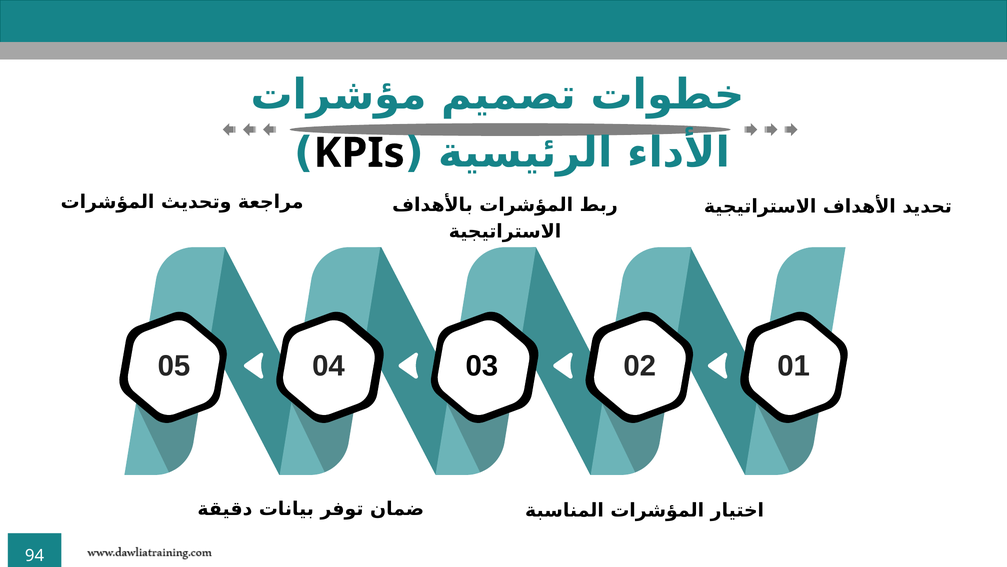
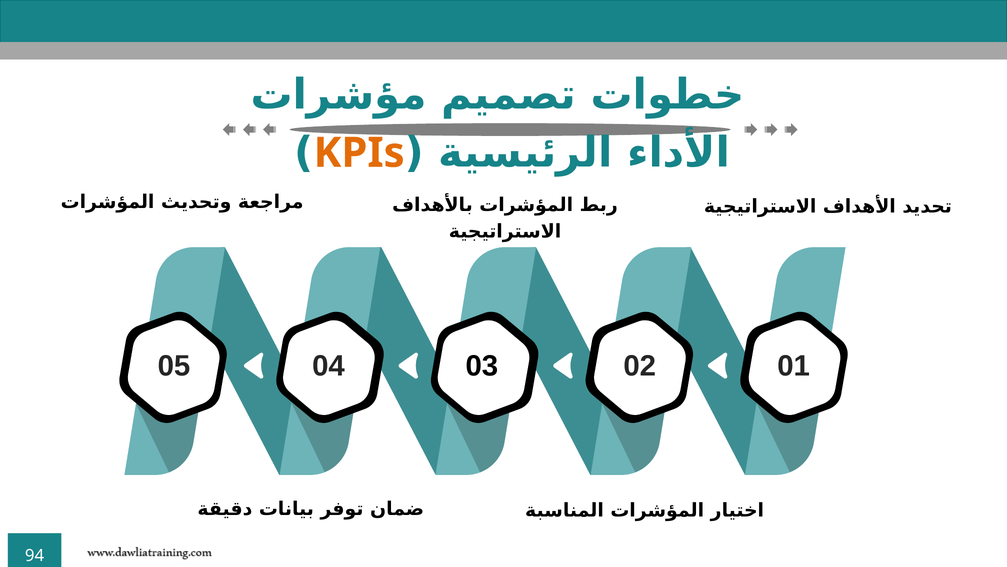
KPIs colour: black -> orange (359, 153)
